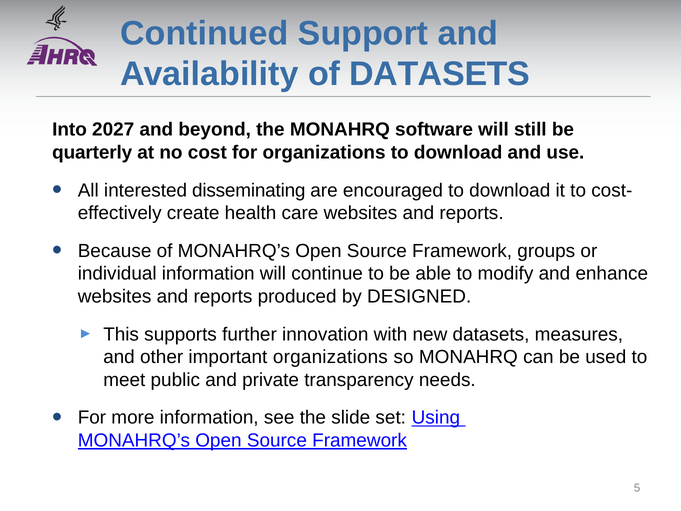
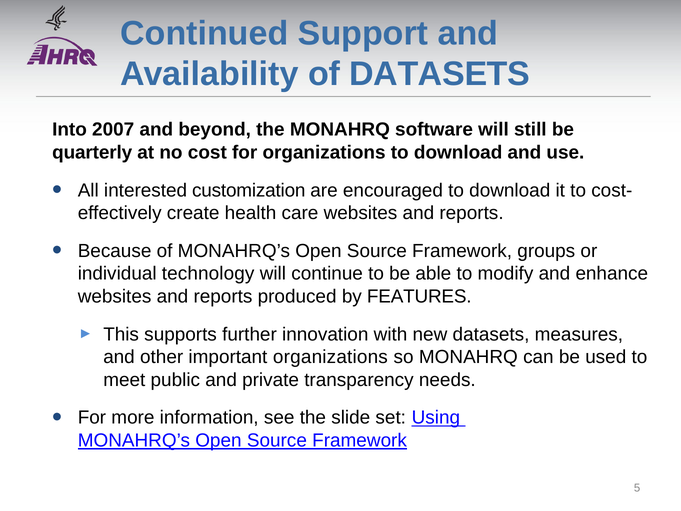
2027: 2027 -> 2007 (113, 130)
disseminating: disseminating -> customization (249, 190)
individual information: information -> technology (208, 274)
DESIGNED: DESIGNED -> FEATURES (419, 296)
